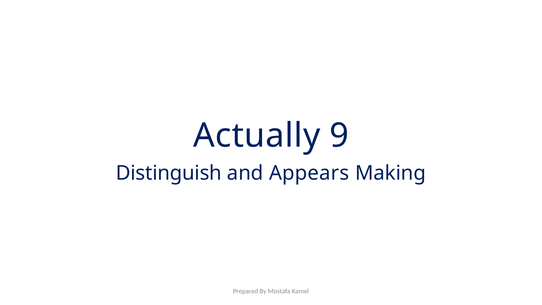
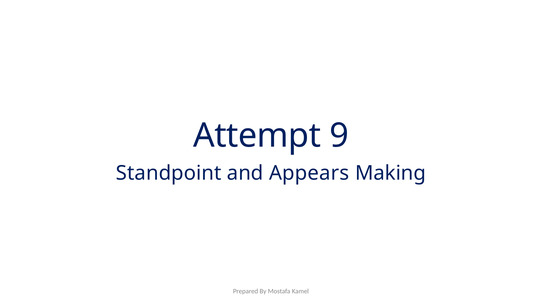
Actually: Actually -> Attempt (257, 135)
Distinguish: Distinguish -> Standpoint (169, 173)
